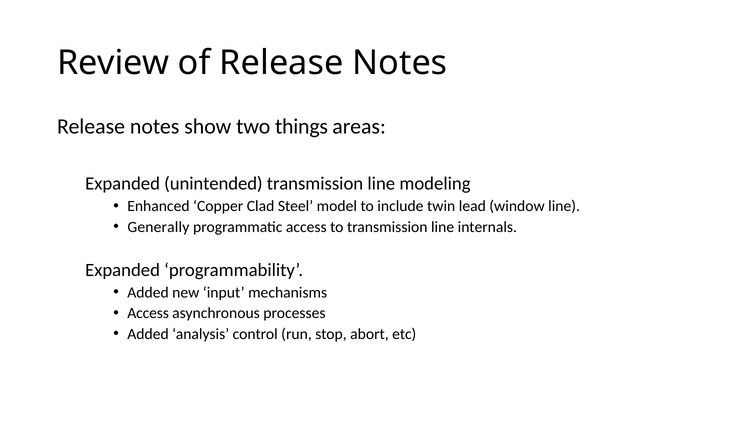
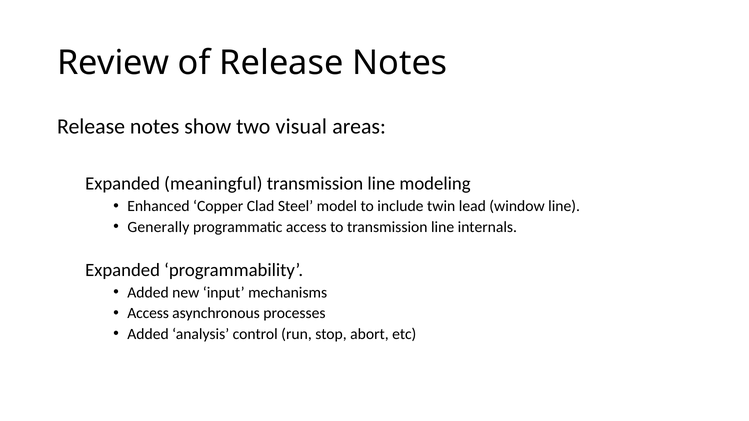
things: things -> visual (301, 127)
unintended: unintended -> meaningful (213, 184)
